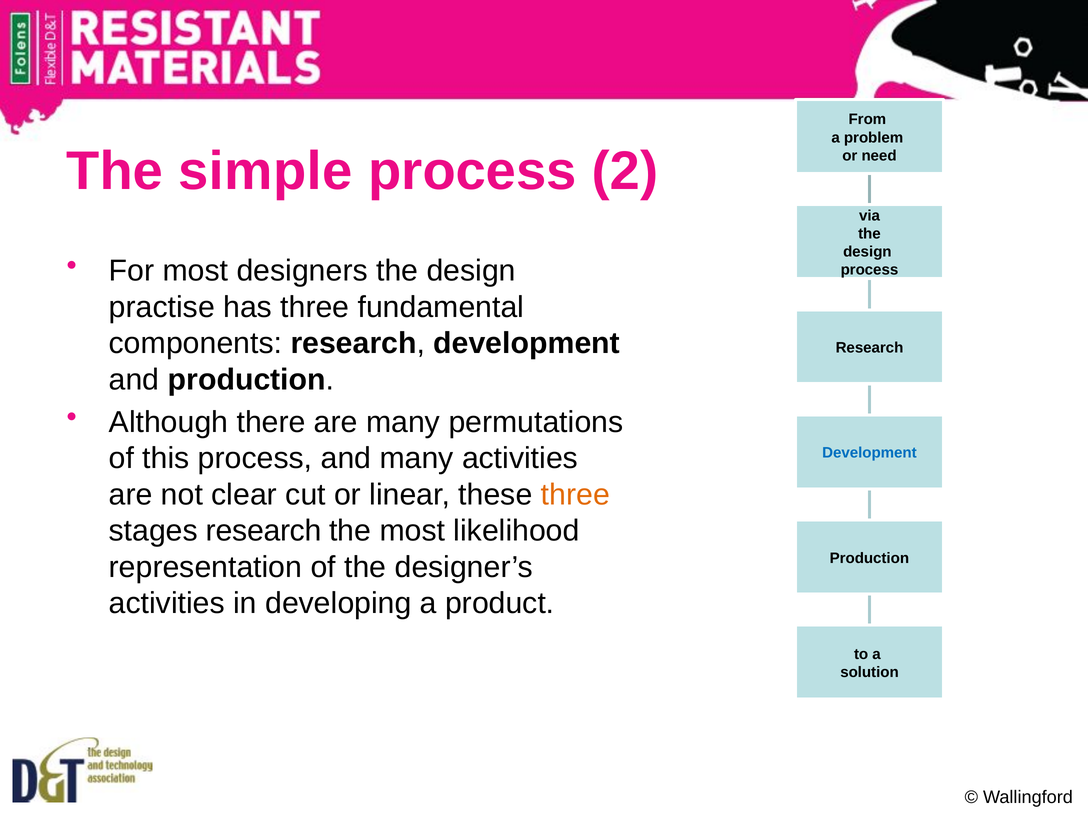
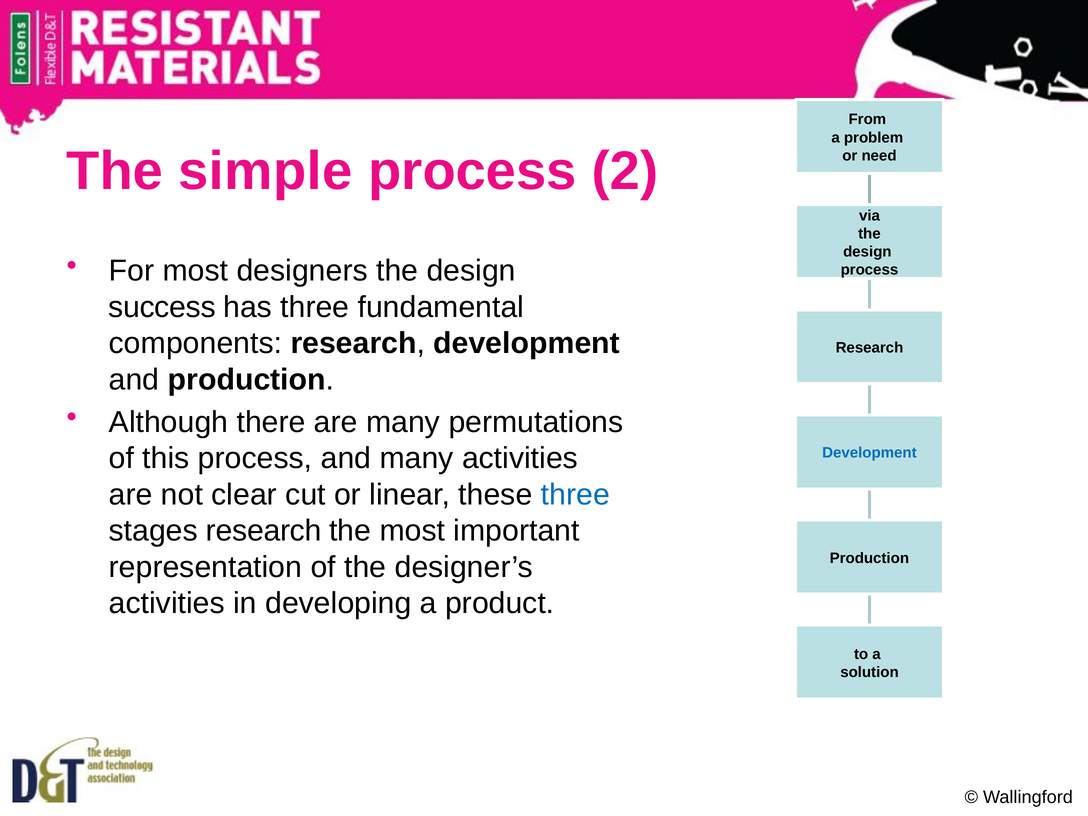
practise: practise -> success (162, 307)
three colour: orange -> blue (575, 495)
likelihood: likelihood -> important (517, 531)
